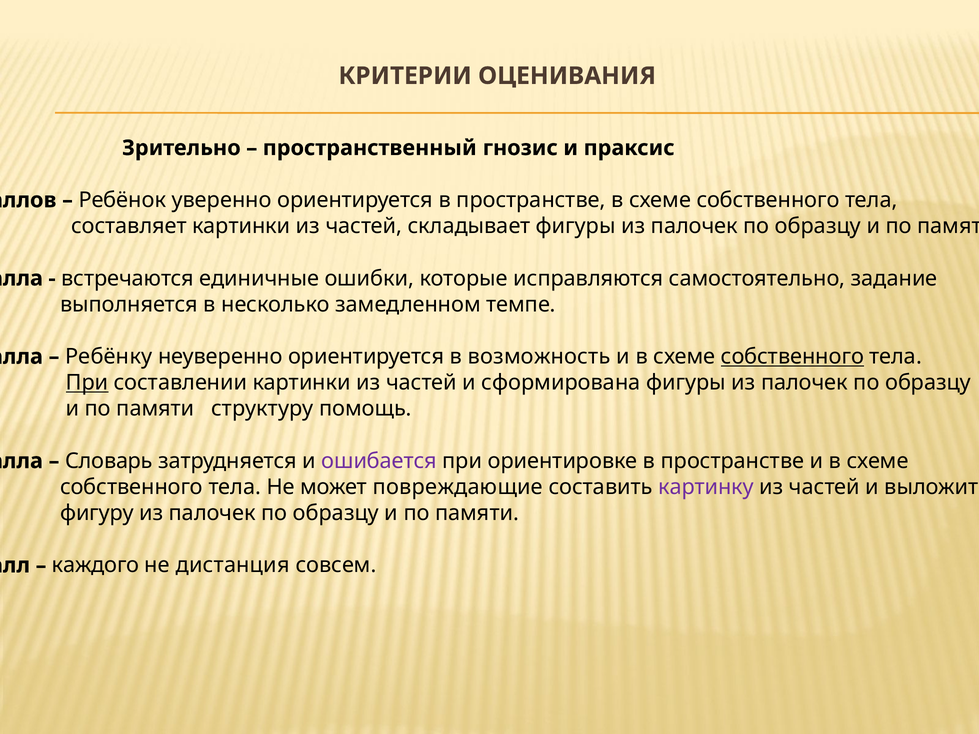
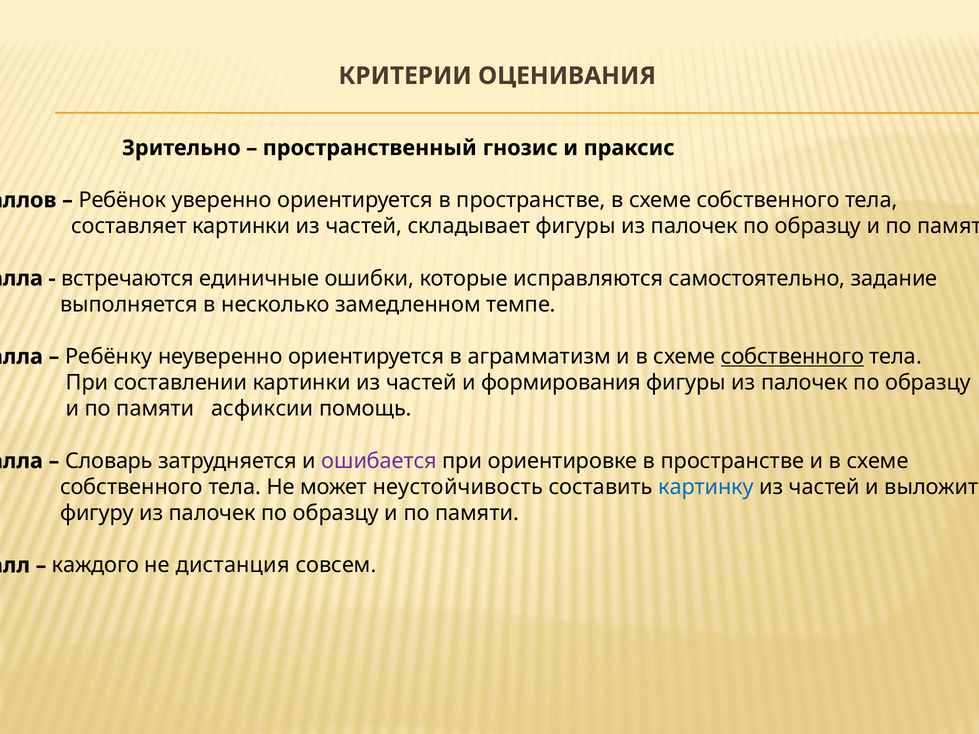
возможность: возможность -> аграмматизм (539, 357)
При underline: present -> none (87, 383)
сформирована: сформирована -> формирования (561, 383)
структуру: структуру -> асфиксии (262, 409)
повреждающие: повреждающие -> неустойчивость (458, 487)
картинку colour: purple -> blue (706, 487)
